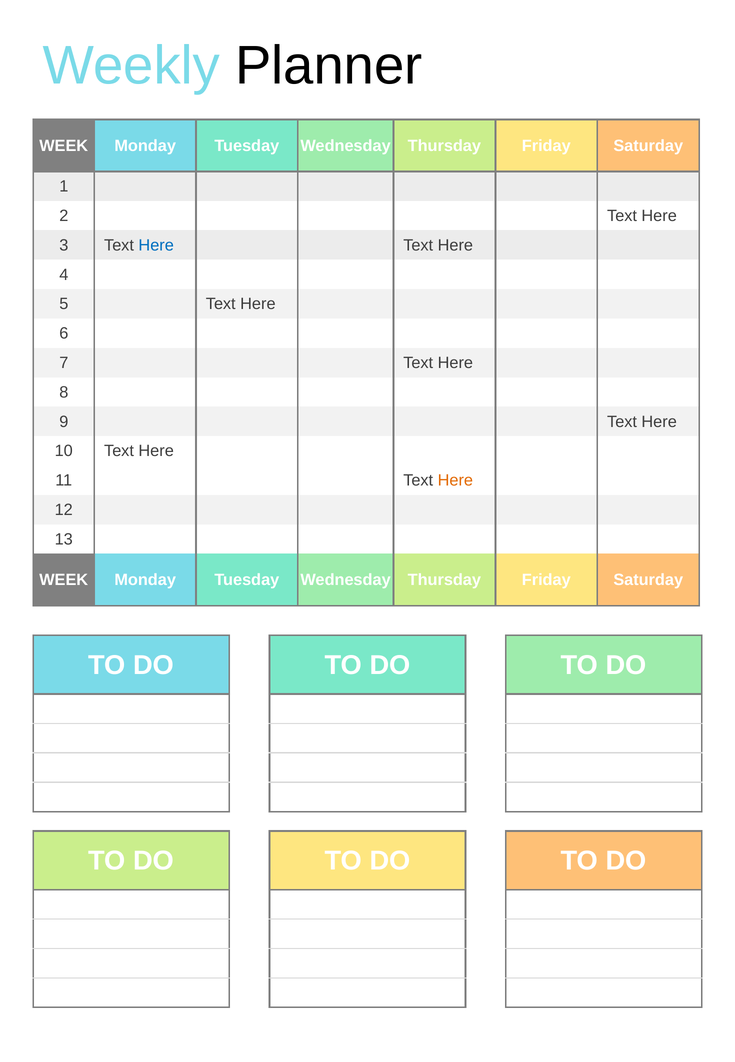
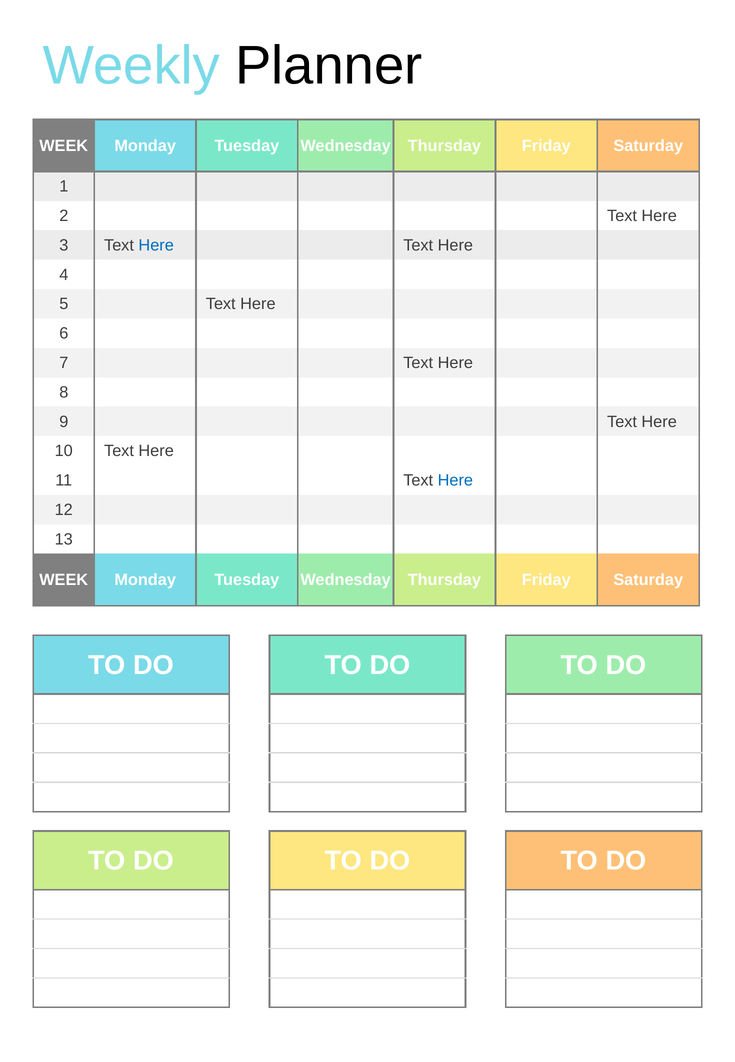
Here colour: orange -> blue (455, 480)
